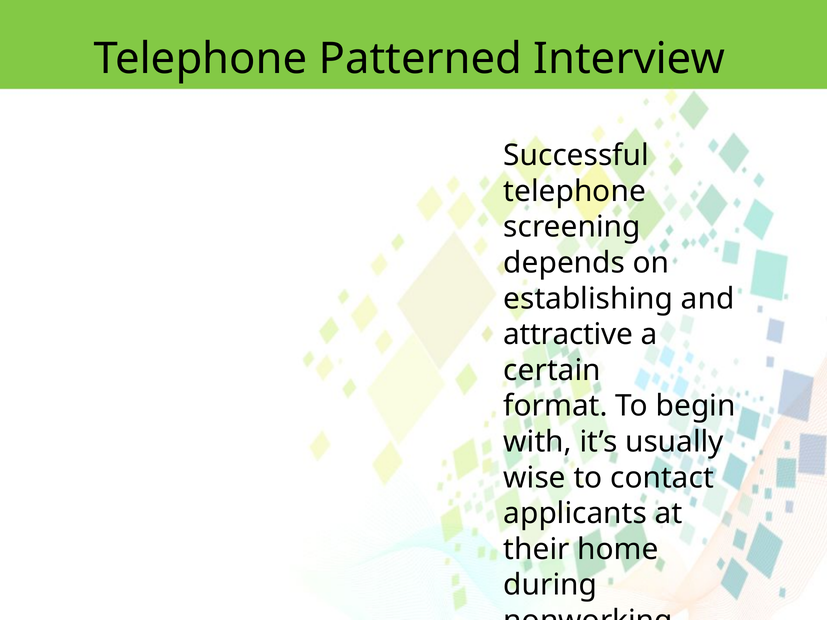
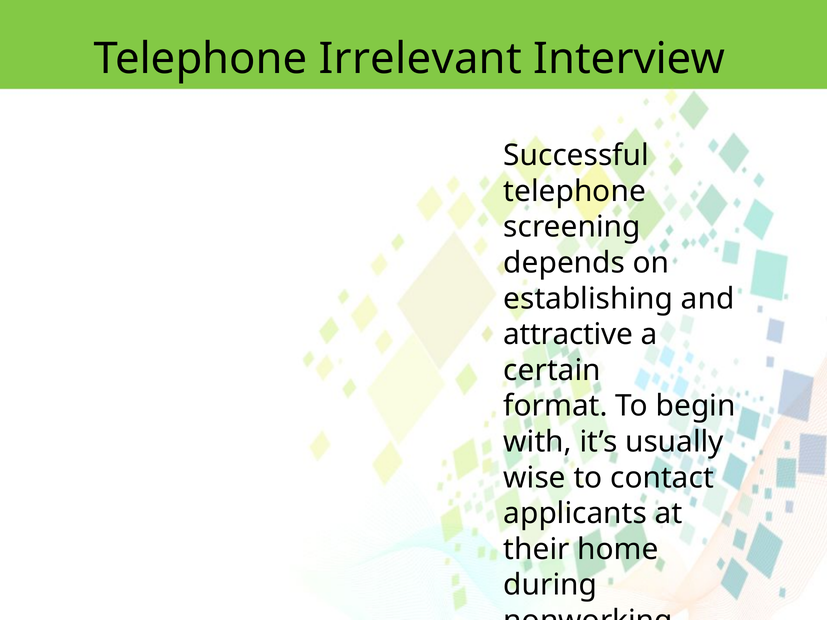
Patterned: Patterned -> Irrelevant (420, 59)
